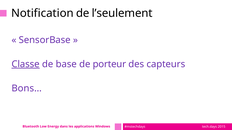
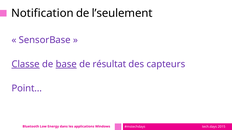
base underline: none -> present (66, 64)
porteur: porteur -> résultat (109, 64)
Bons…: Bons… -> Point… (27, 89)
